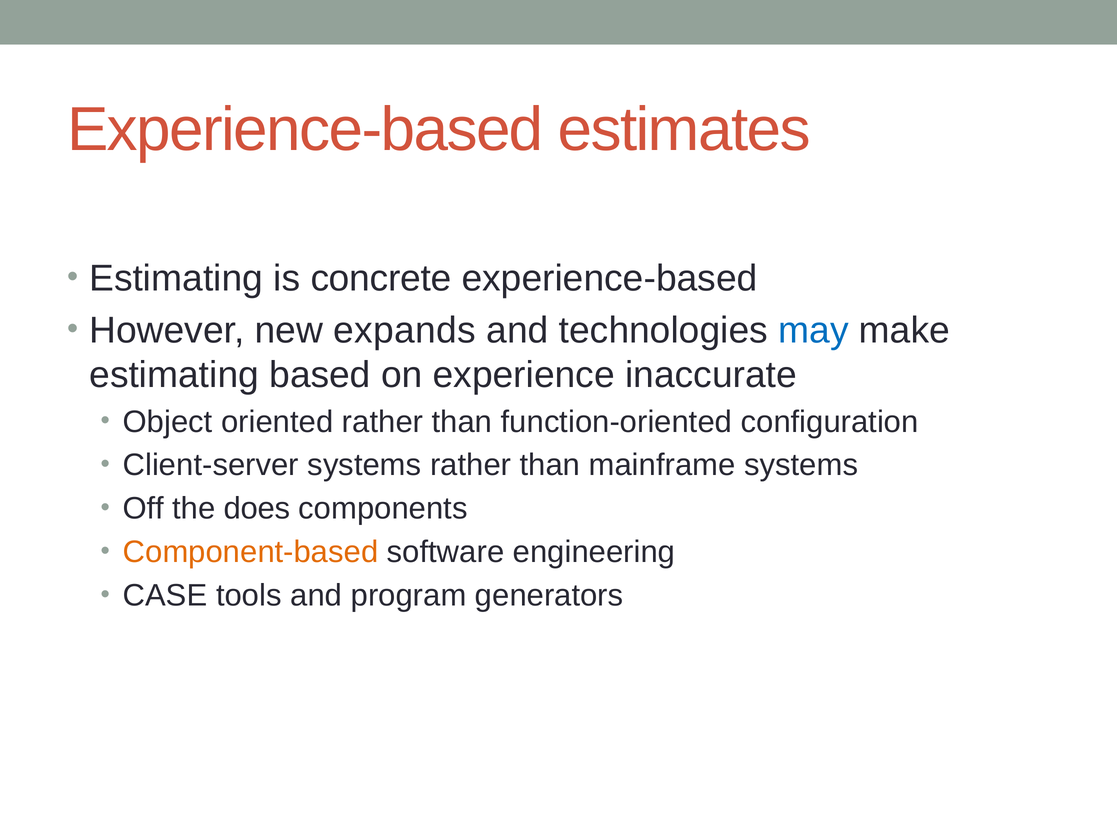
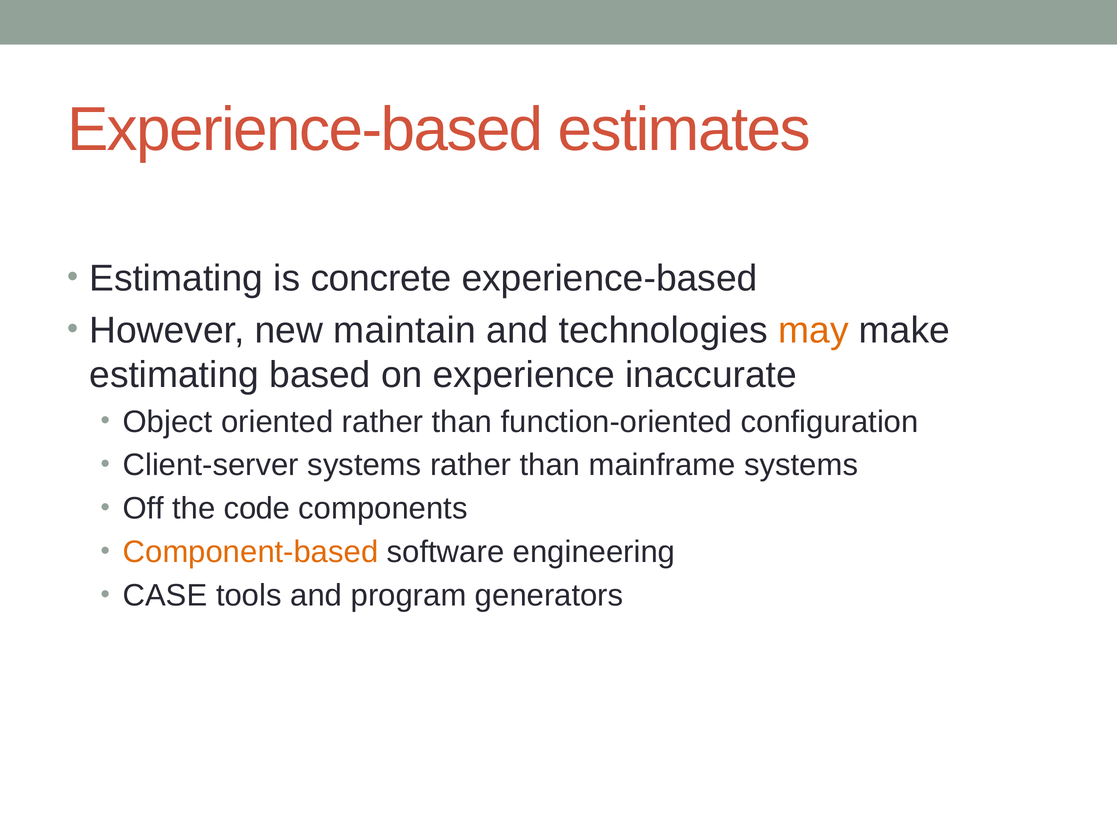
expands: expands -> maintain (405, 330)
may colour: blue -> orange (814, 330)
does: does -> code (257, 509)
